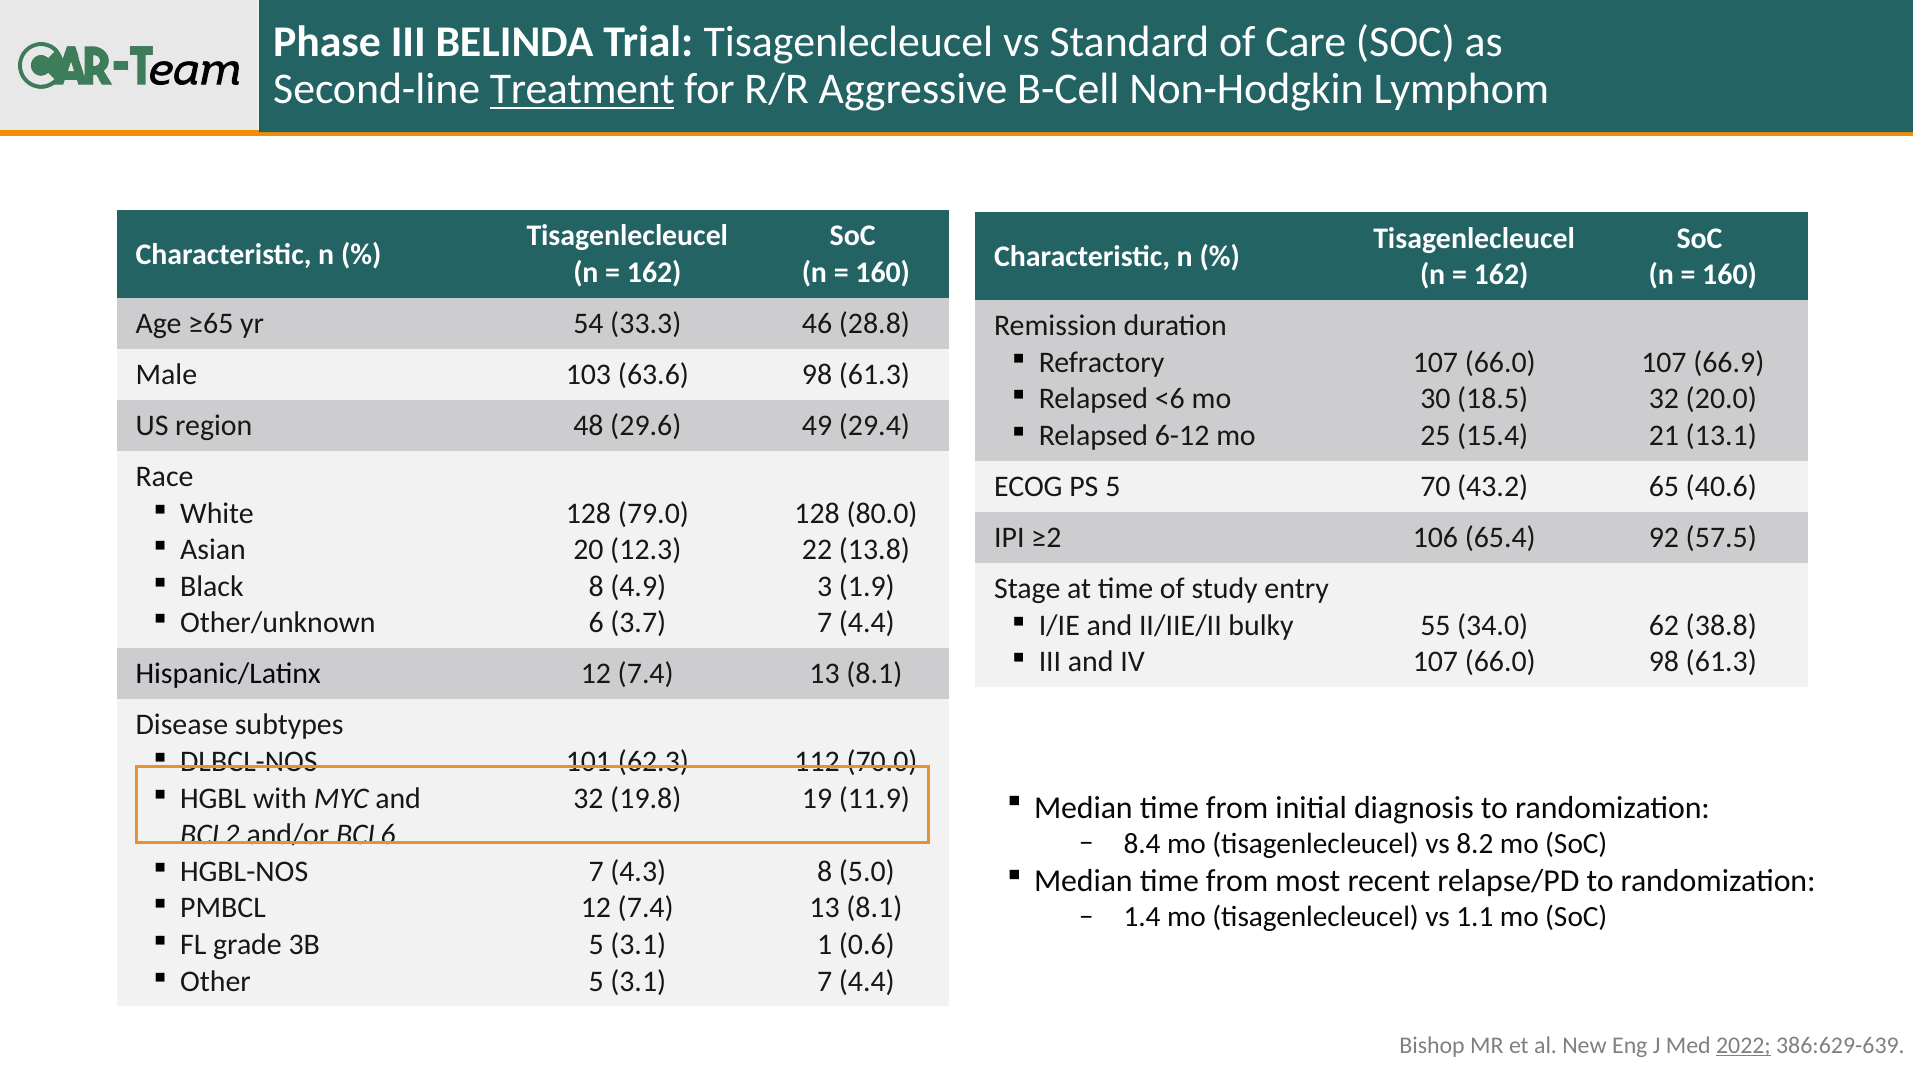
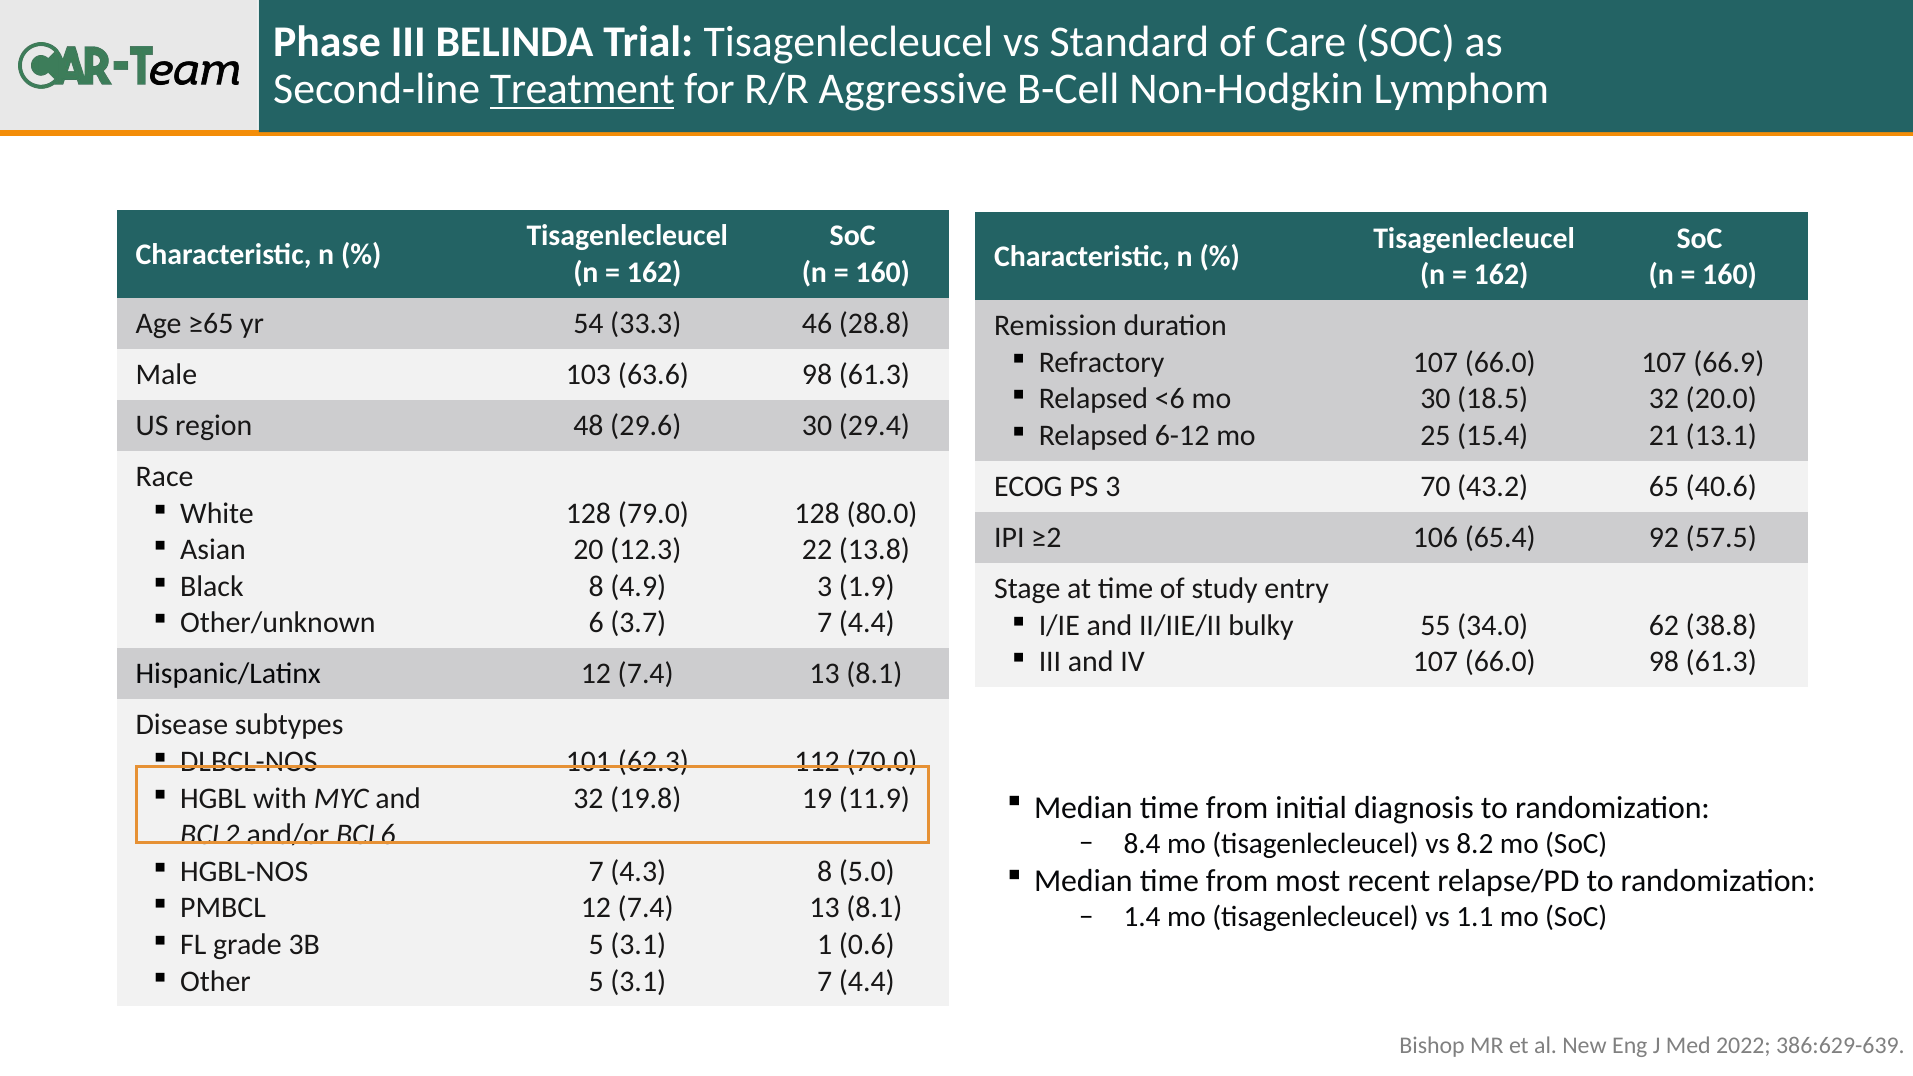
29.6 49: 49 -> 30 (817, 426)
PS 5: 5 -> 3 (1113, 487)
2022 underline: present -> none (1743, 1046)
